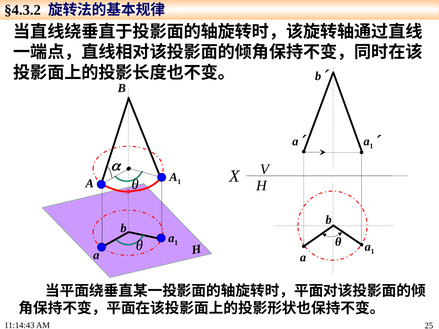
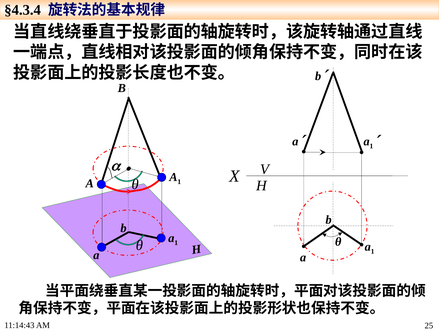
§4.3.2: §4.3.2 -> §4.3.4 (23, 10)
